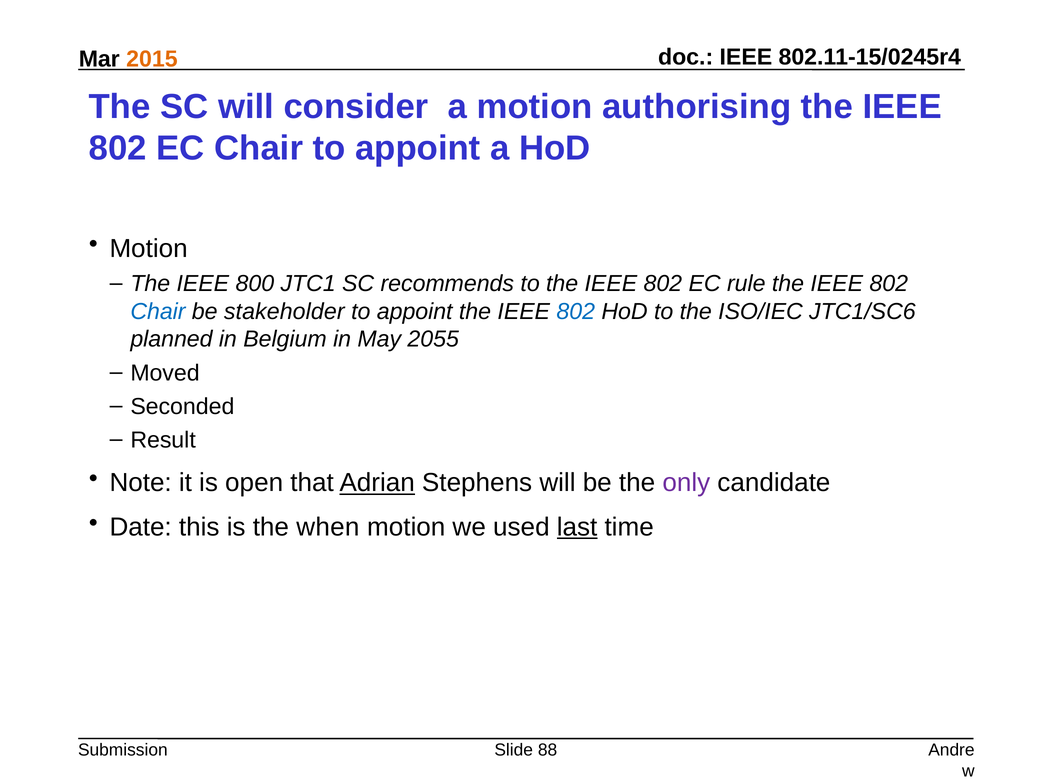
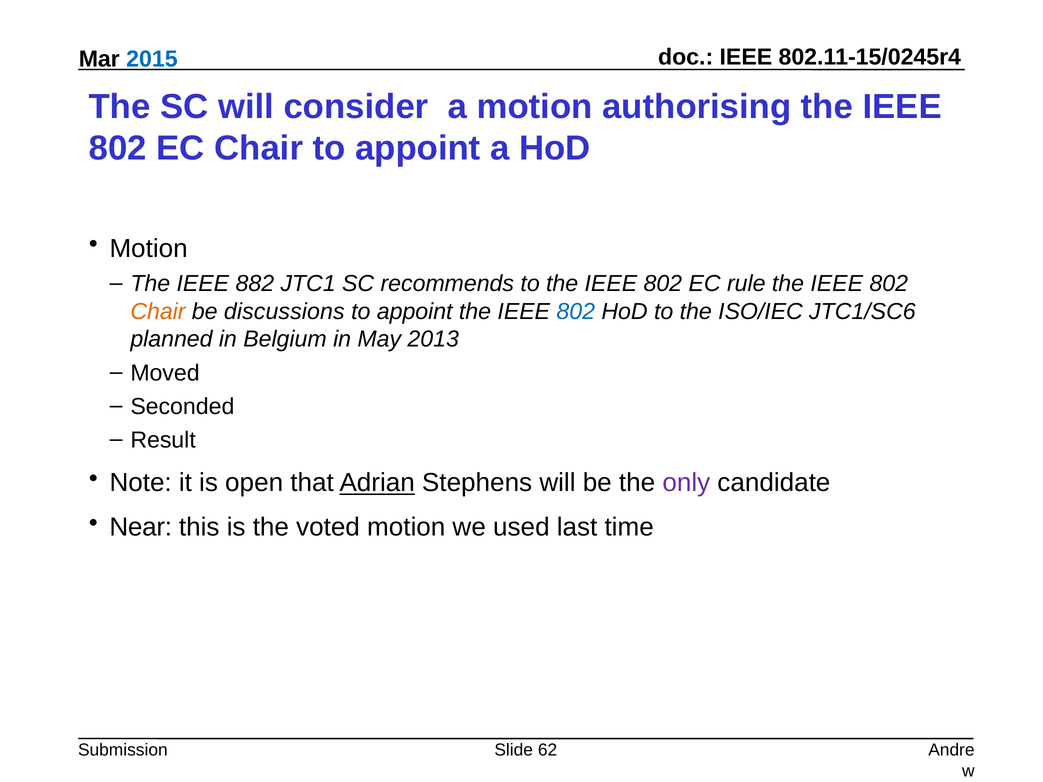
2015 colour: orange -> blue (152, 59)
800: 800 -> 882 (255, 284)
Chair colour: blue -> orange (158, 312)
stakeholder: stakeholder -> discussions (284, 312)
2055: 2055 -> 2013 (433, 339)
Date: Date -> Near (141, 527)
when: when -> voted (328, 527)
last underline: present -> none (577, 527)
88: 88 -> 62 (548, 750)
